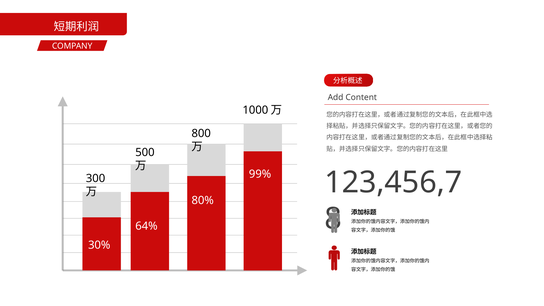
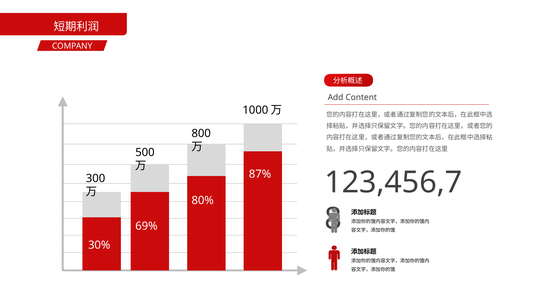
99%: 99% -> 87% (260, 174)
64%: 64% -> 69% (146, 226)
